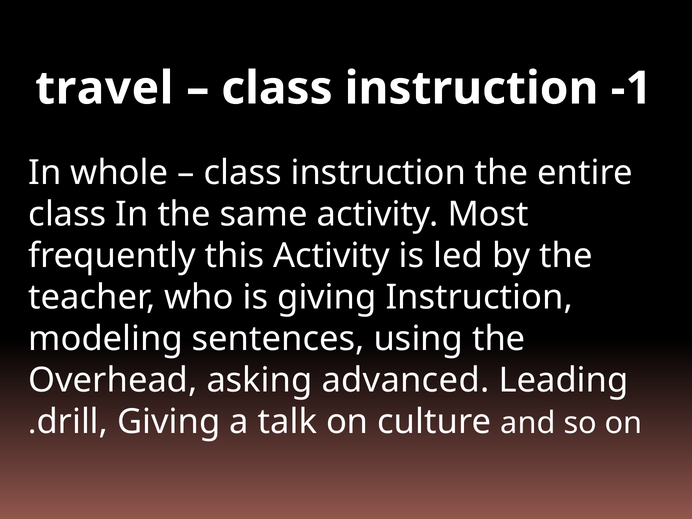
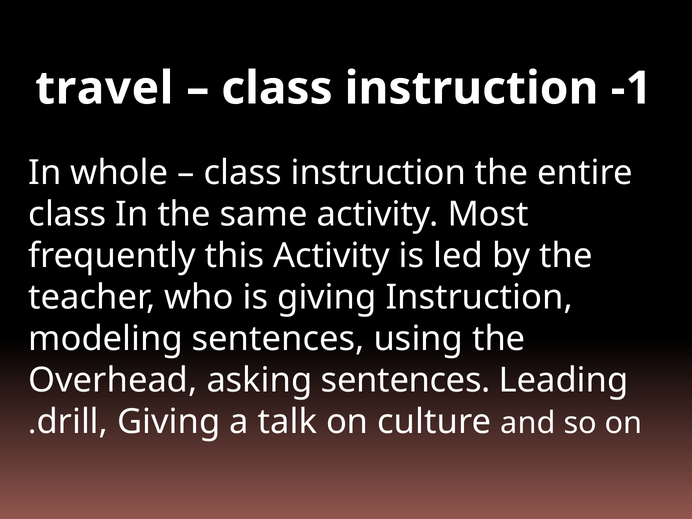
asking advanced: advanced -> sentences (406, 381)
